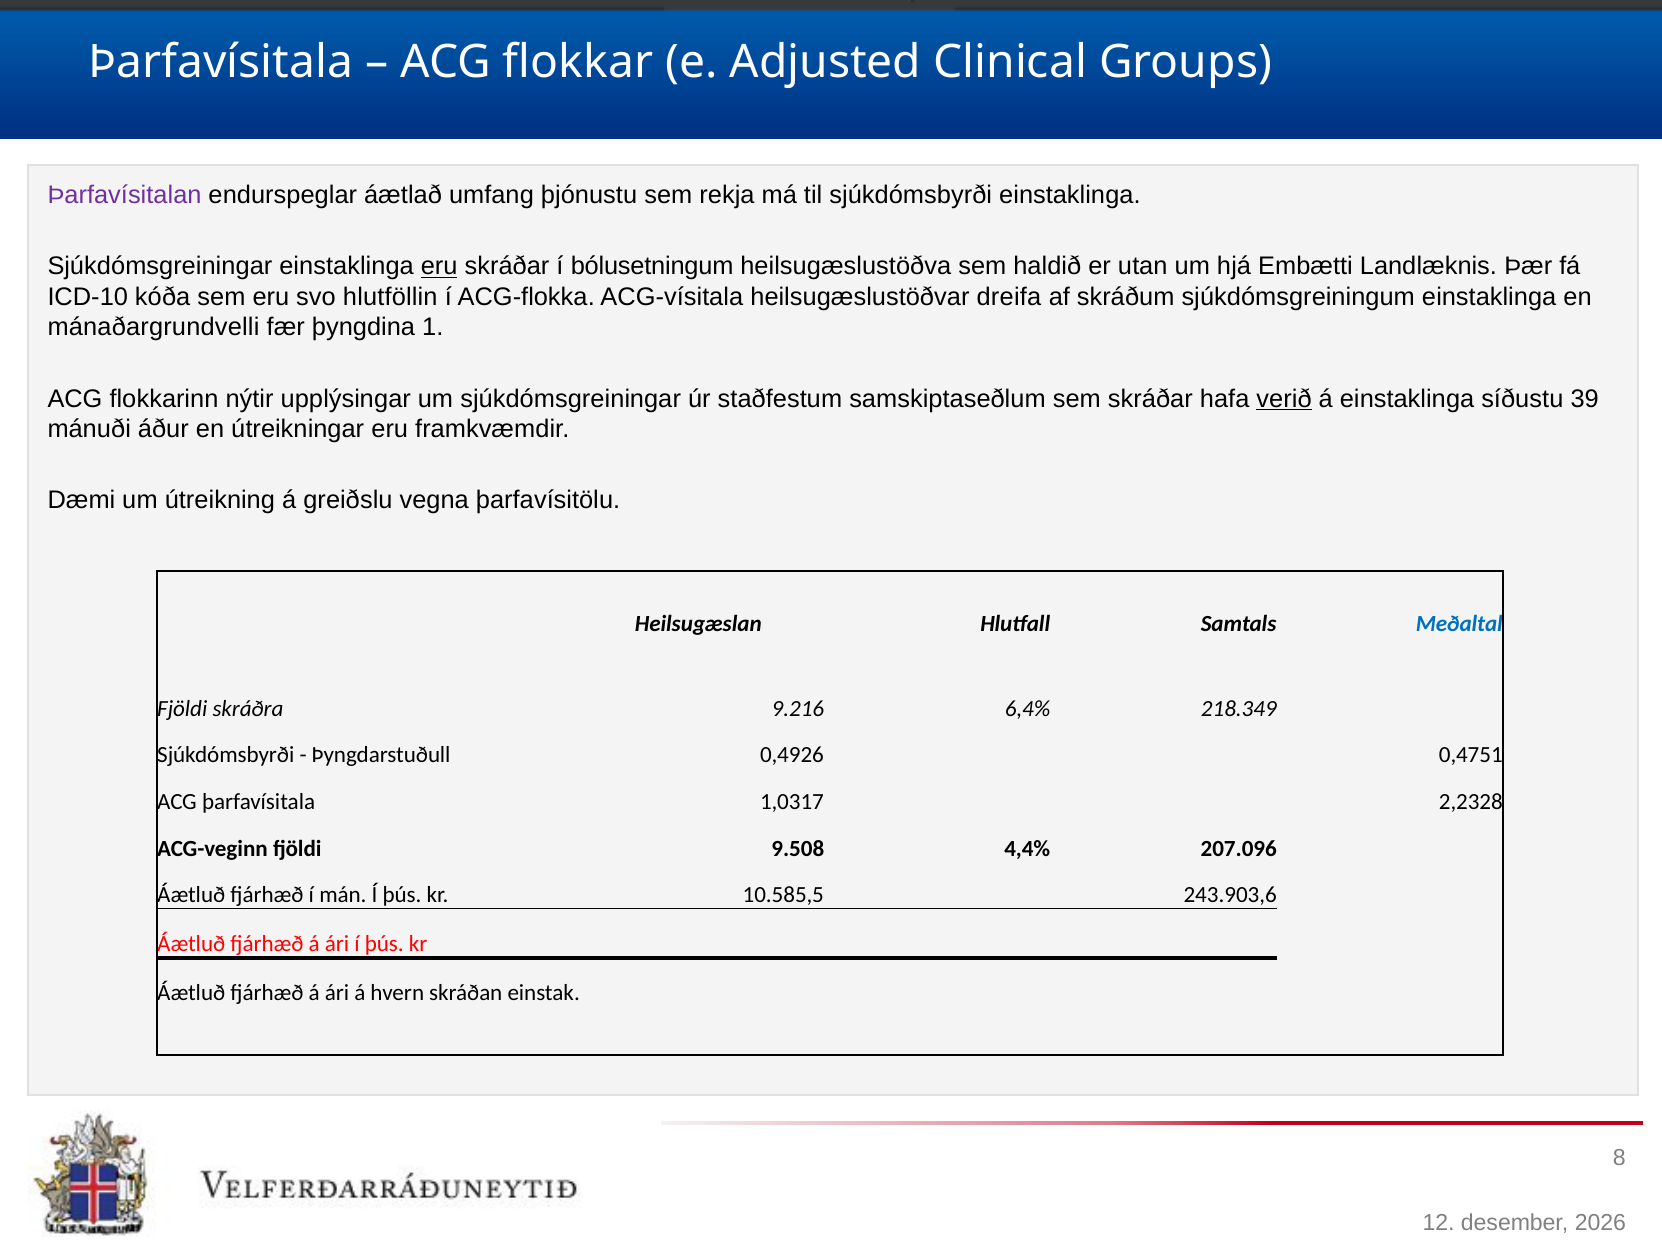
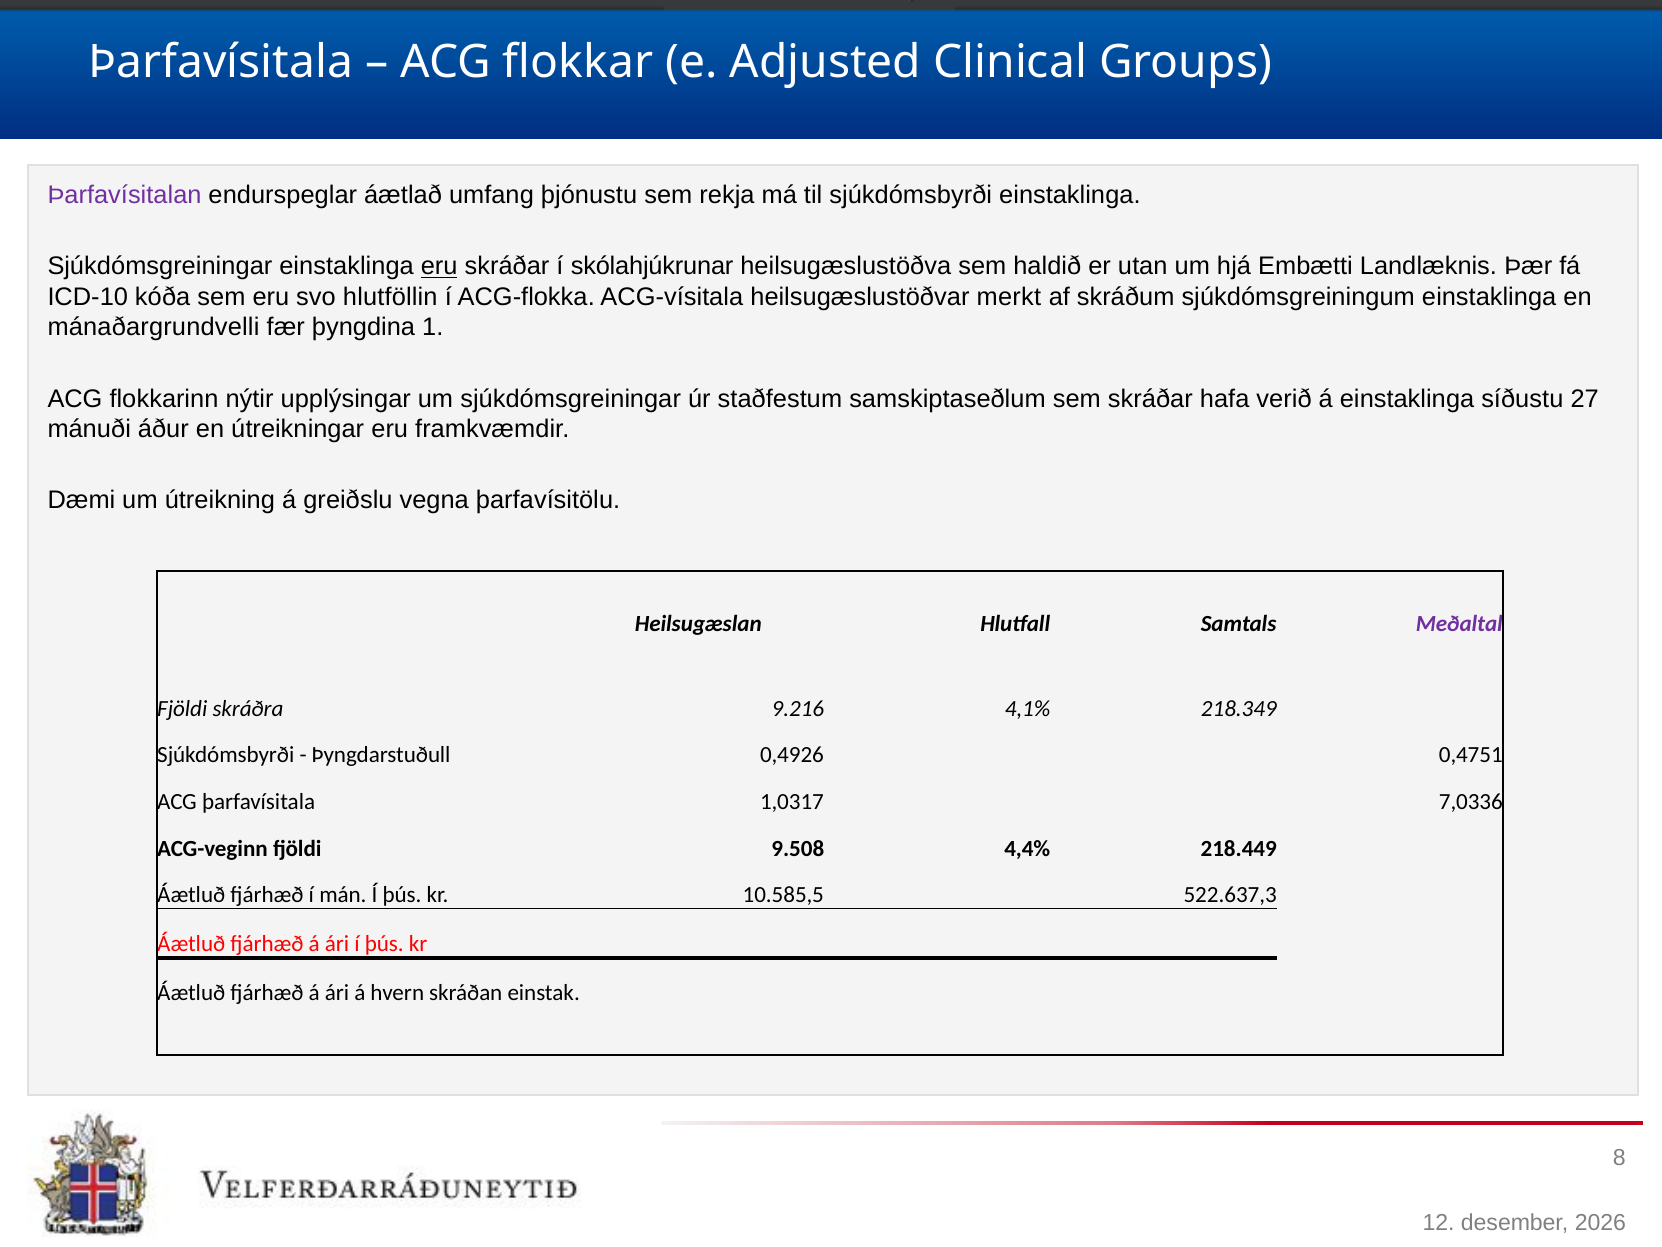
bólusetningum: bólusetningum -> skólahjúkrunar (652, 266)
dreifa: dreifa -> merkt (1009, 297)
verið underline: present -> none (1284, 399)
39: 39 -> 27 (1585, 399)
Meðaltal colour: blue -> purple (1459, 624)
6,4%: 6,4% -> 4,1% (1028, 708)
2,2328: 2,2328 -> 7,0336 (1471, 802)
207.096: 207.096 -> 218.449 (1239, 848)
243.903,6: 243.903,6 -> 522.637,3 (1230, 895)
